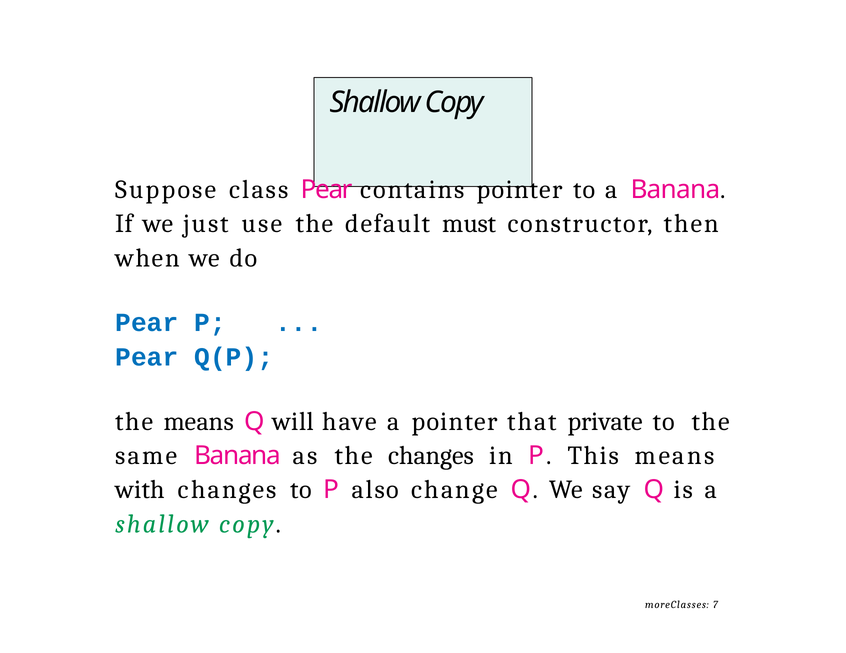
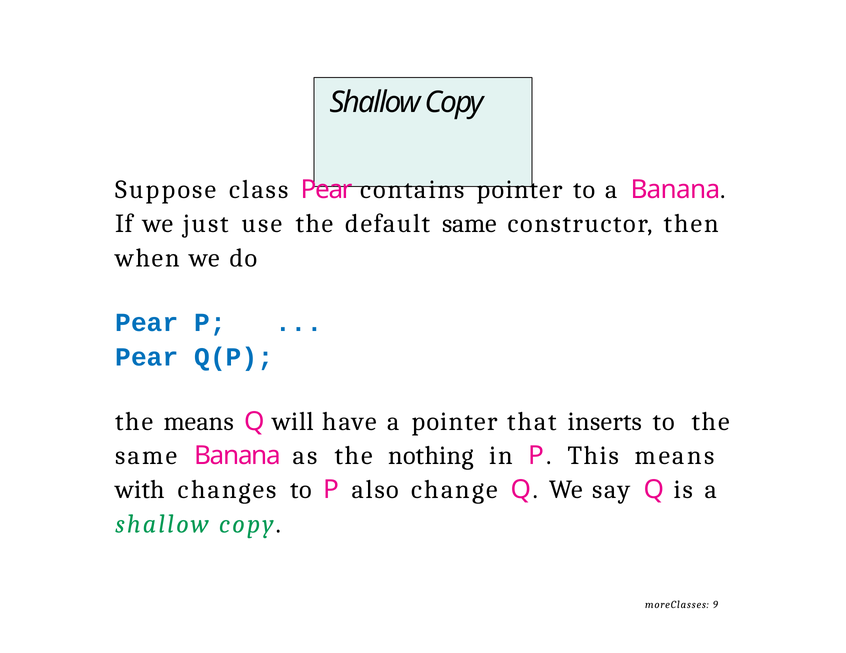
default must: must -> same (469, 224)
private: private -> inserts (605, 422)
the changes: changes -> nothing (431, 456)
7: 7 -> 9 (715, 605)
